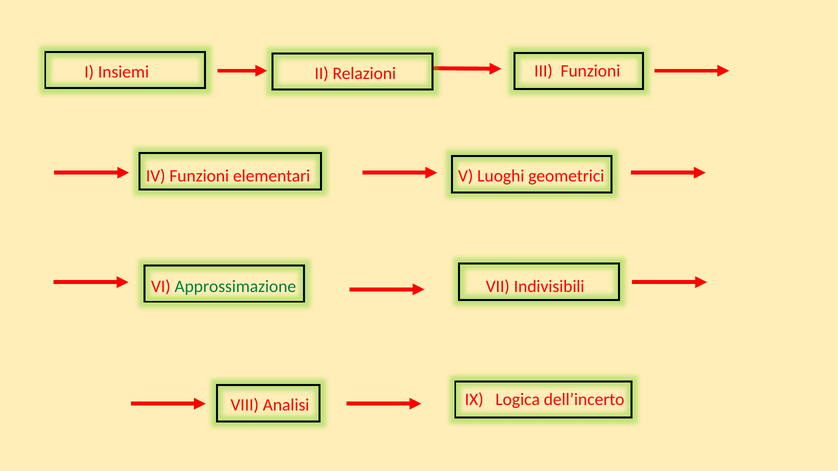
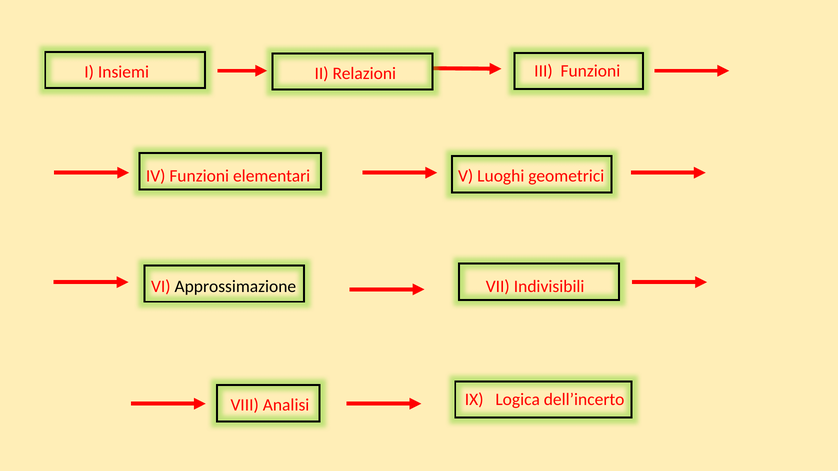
Approssimazione colour: green -> black (235, 287)
